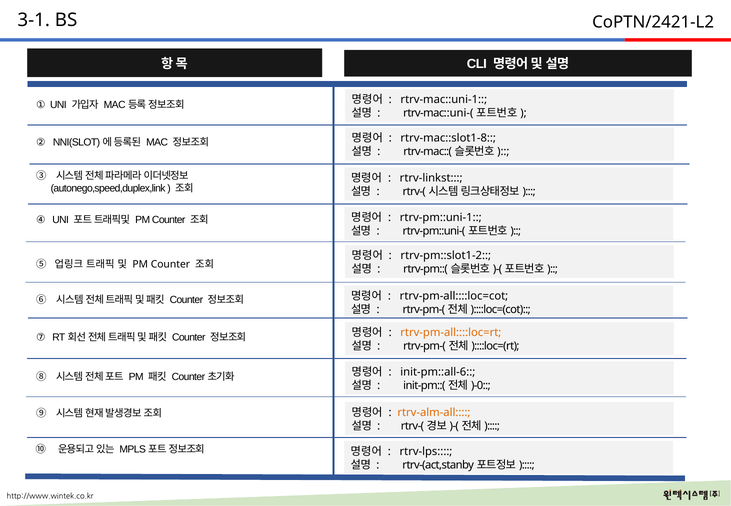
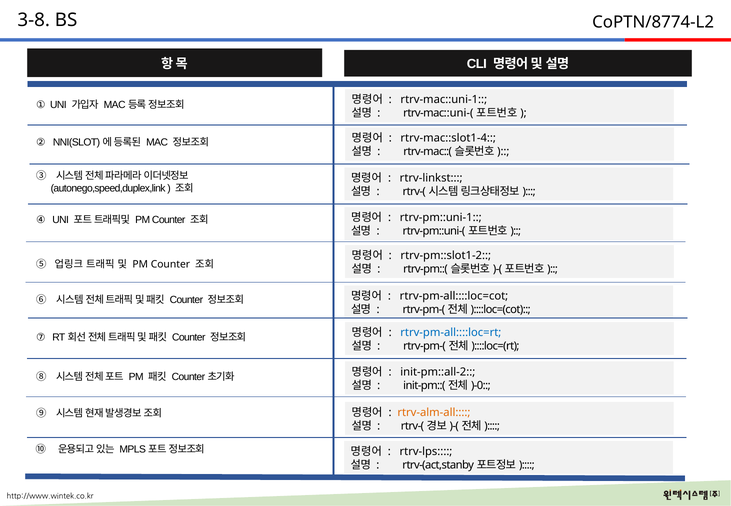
3-1: 3-1 -> 3-8 (34, 20)
CoPTN/2421-L2: CoPTN/2421-L2 -> CoPTN/8774-L2 (653, 22)
rtrv-mac::slot1-8: rtrv-mac::slot1-8 -> rtrv-mac::slot1-4 (448, 138)
rtrv-pm-all::::loc=rt colour: orange -> blue (451, 333)
init-pm::all-6: init-pm::all-6 -> init-pm::all-2 (438, 372)
